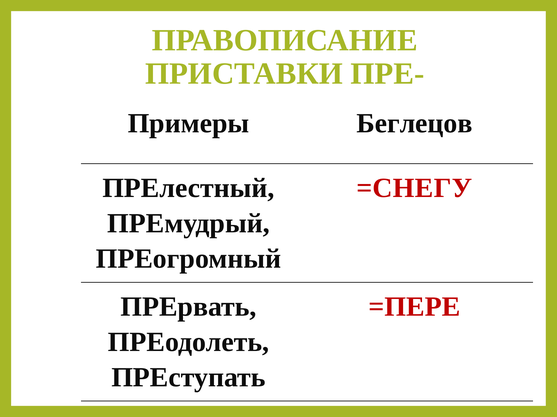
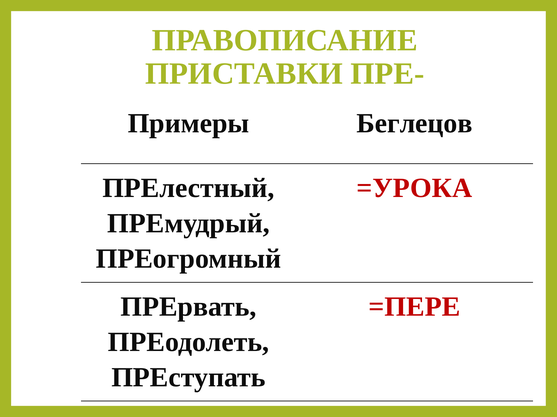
=СНЕГУ: =СНЕГУ -> =УРОКА (414, 188)
